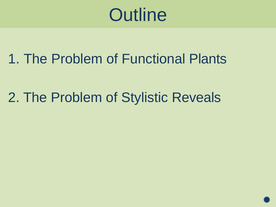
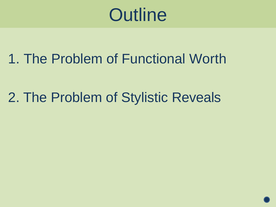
Plants: Plants -> Worth (208, 59)
